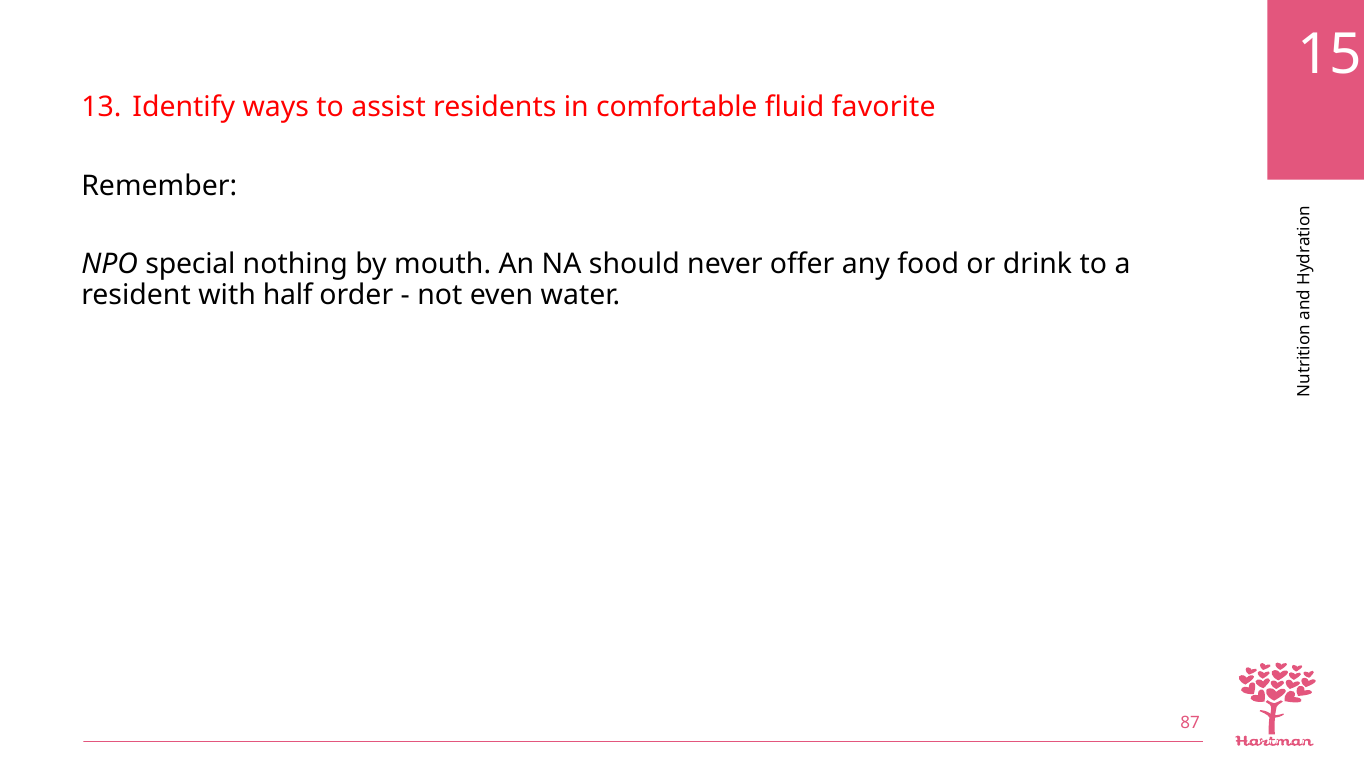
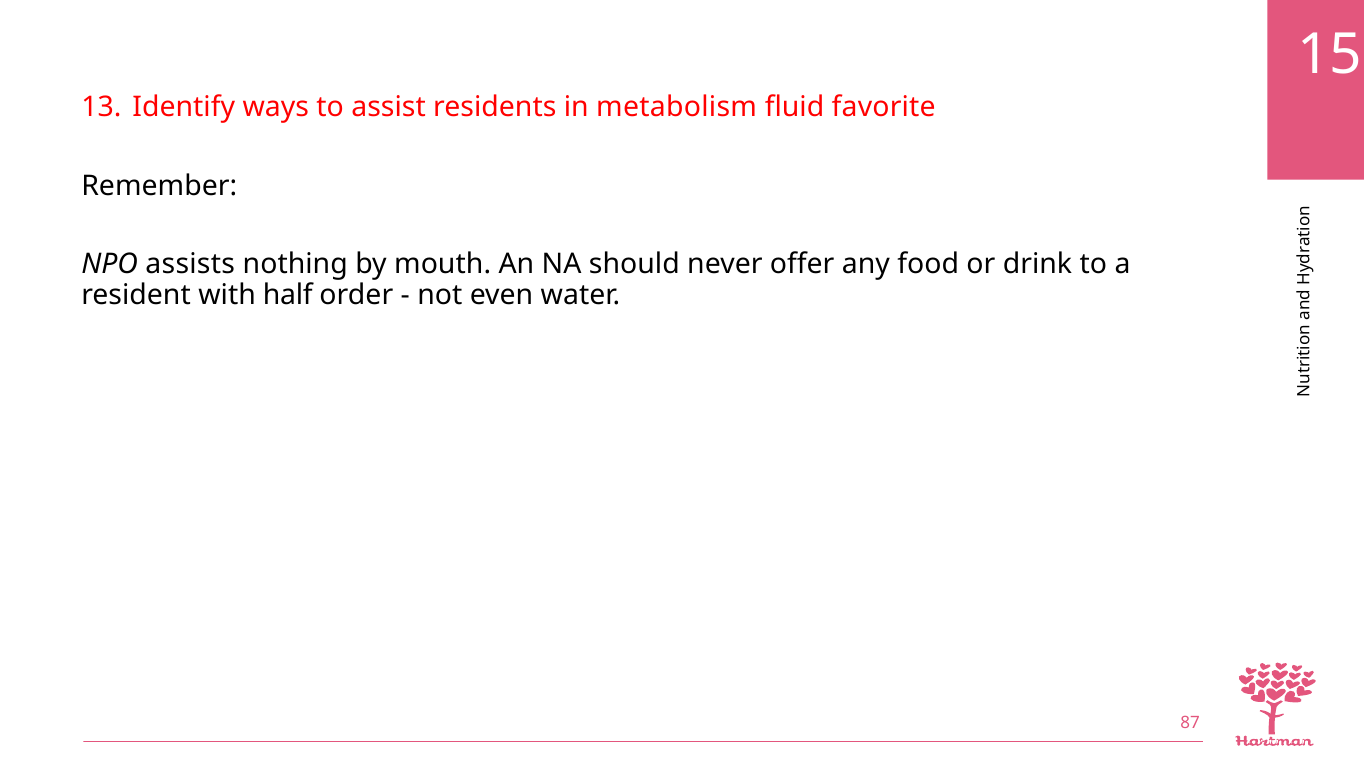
comfortable: comfortable -> metabolism (677, 108)
special: special -> assists (190, 264)
